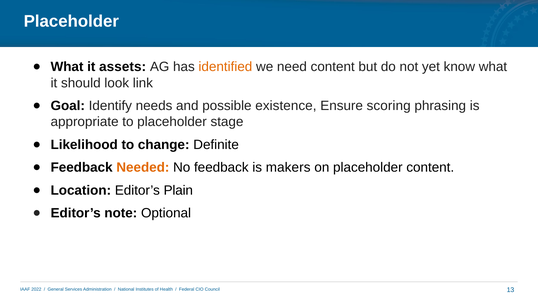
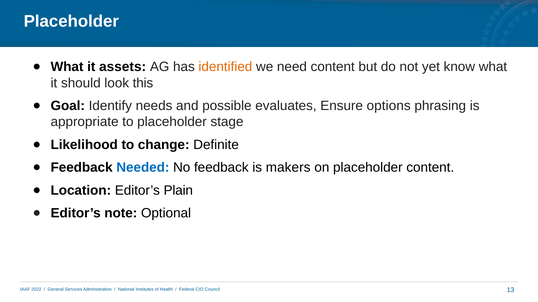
link: link -> this (143, 83)
existence: existence -> evaluates (286, 106)
scoring: scoring -> options (389, 106)
Needed colour: orange -> blue (143, 168)
